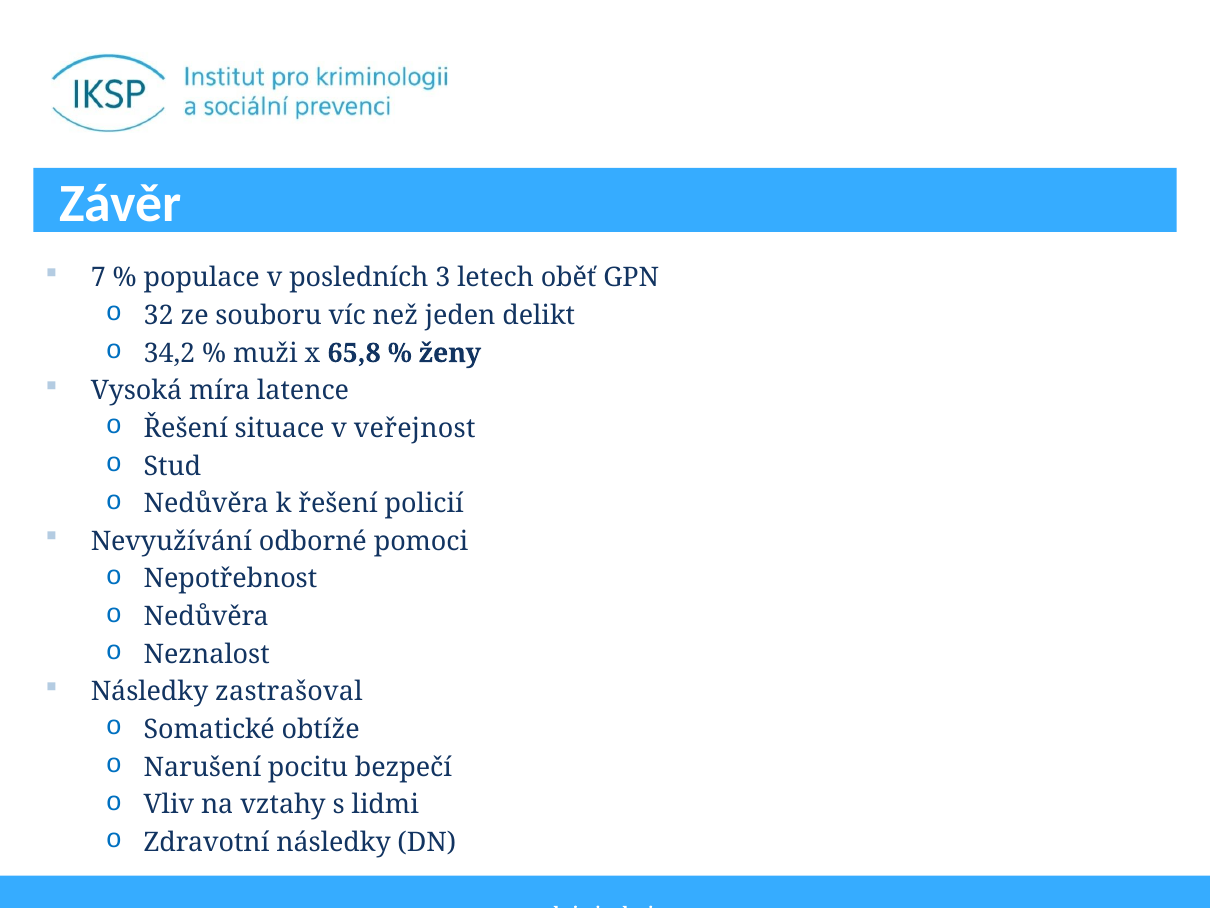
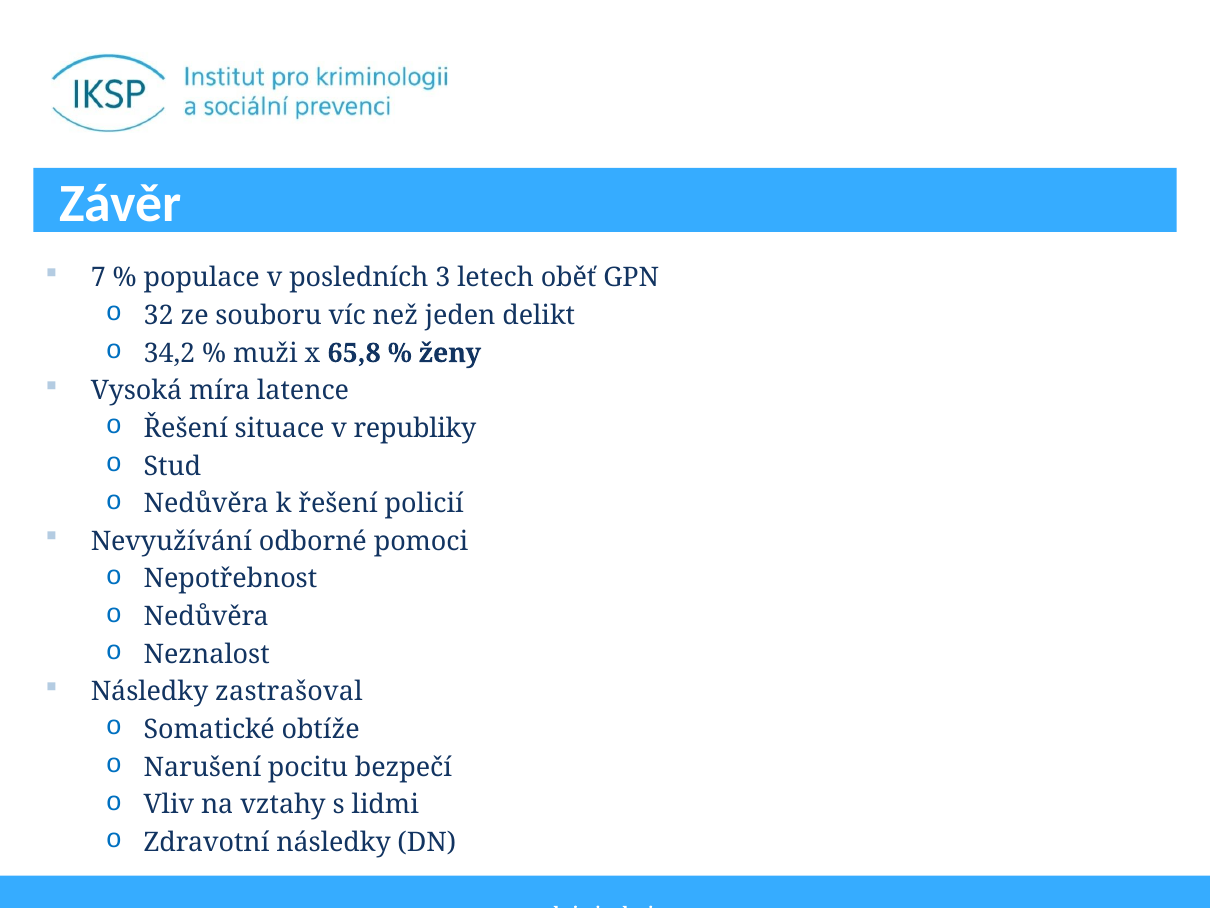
veřejnost: veřejnost -> republiky (415, 428)
